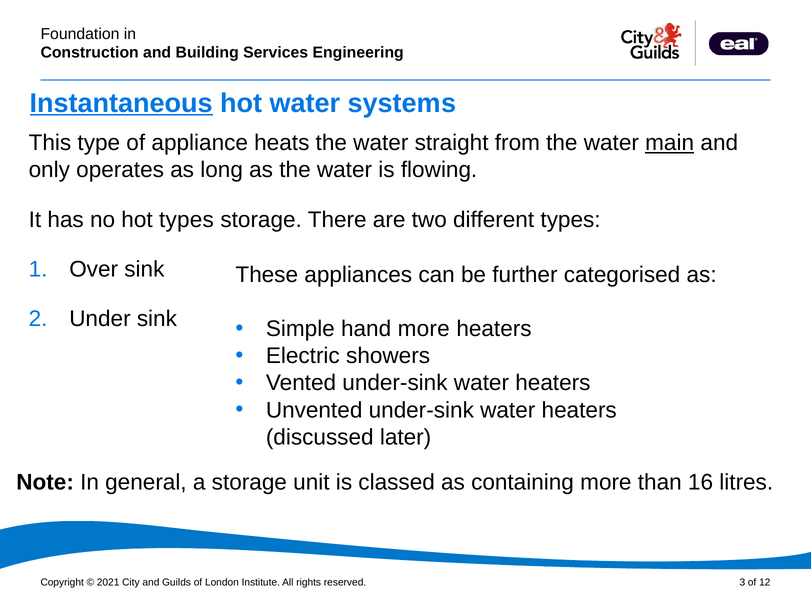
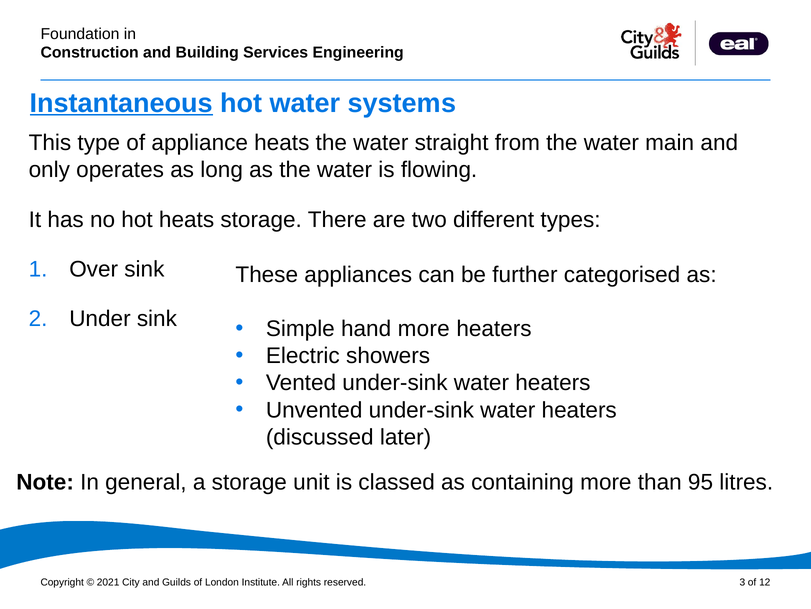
main underline: present -> none (670, 143)
hot types: types -> heats (187, 219)
16: 16 -> 95 (701, 482)
